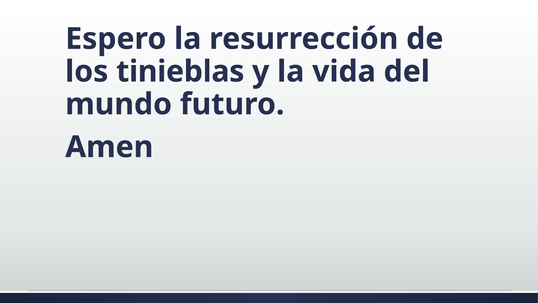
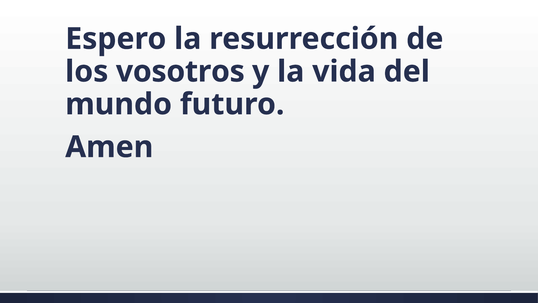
tinieblas: tinieblas -> vosotros (180, 71)
